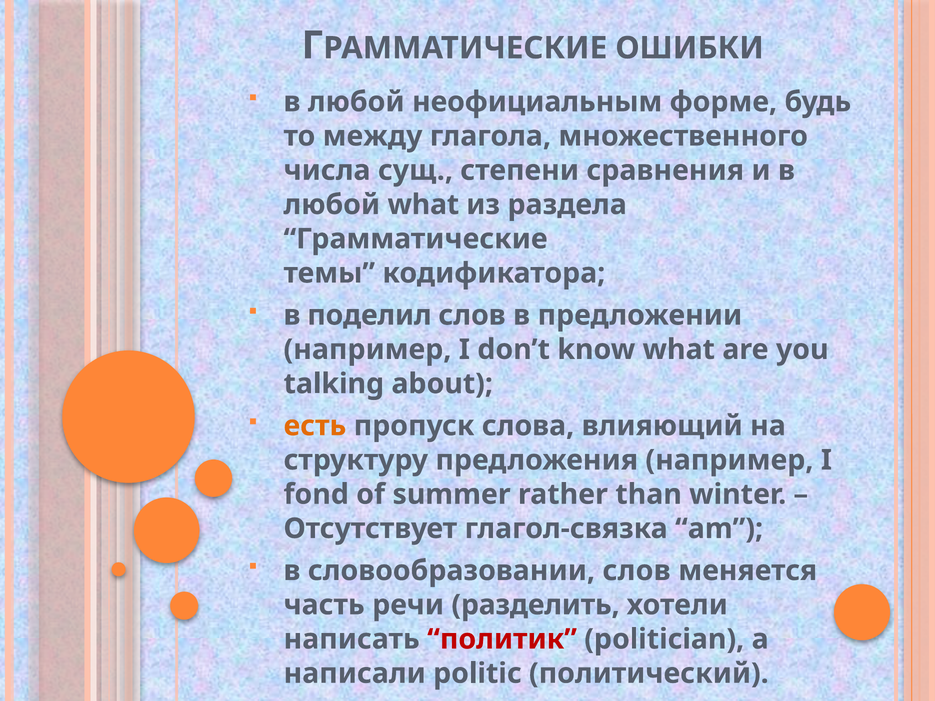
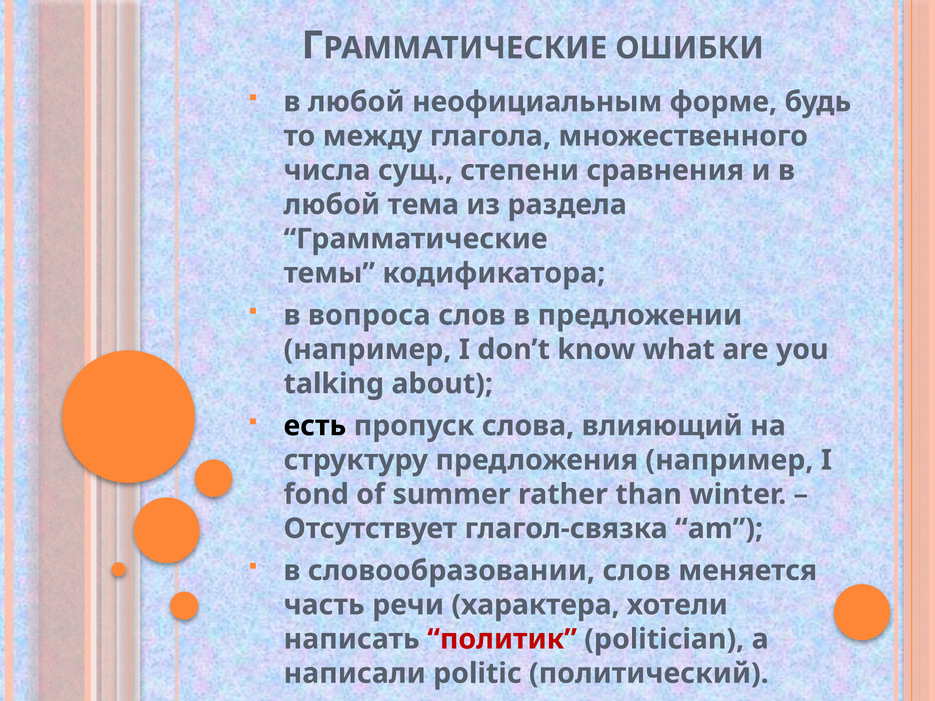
любой what: what -> тема (423, 205)
поделил: поделил -> вопроса (369, 315)
есть colour: orange -> black (315, 426)
разделить: разделить -> характера (536, 605)
